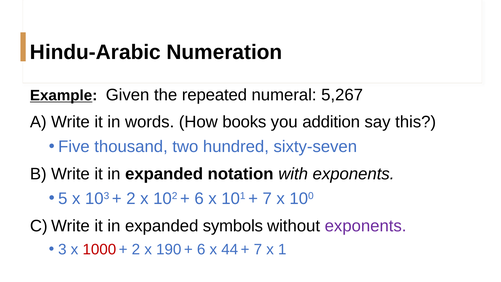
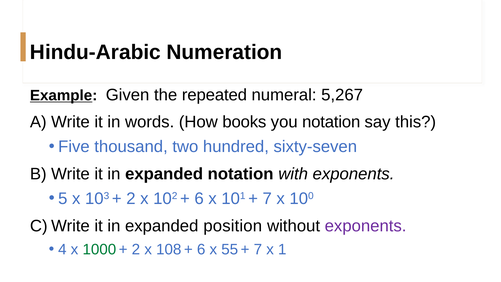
you addition: addition -> notation (331, 122)
symbols: symbols -> position (233, 226)
3: 3 -> 4 (62, 249)
1000 colour: red -> green (99, 249)
190: 190 -> 108 (169, 249)
44: 44 -> 55 (230, 249)
